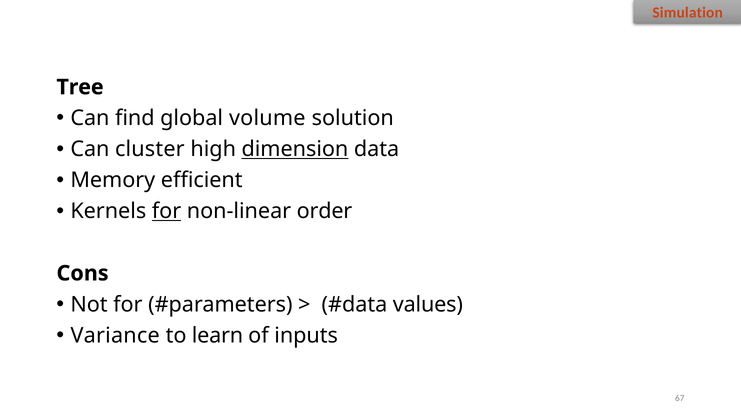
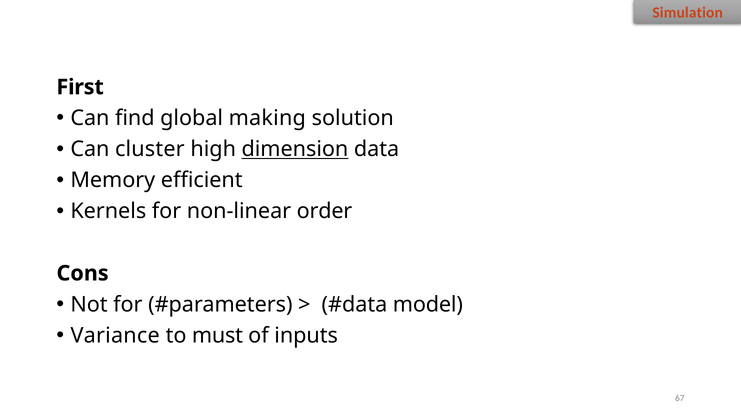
Tree: Tree -> First (80, 87)
volume: volume -> making (267, 118)
for underline: present -> none (167, 211)
values: values -> model (428, 304)
learn: learn -> must (217, 335)
